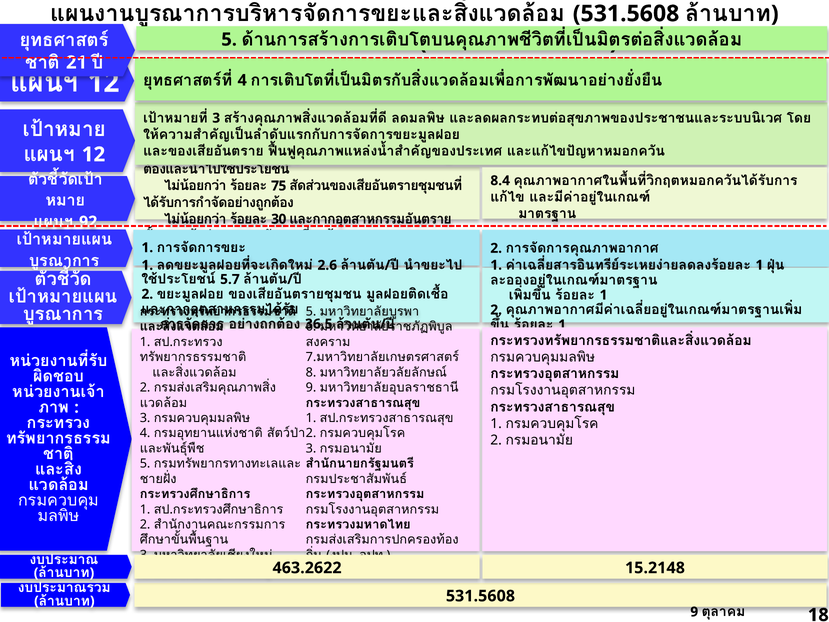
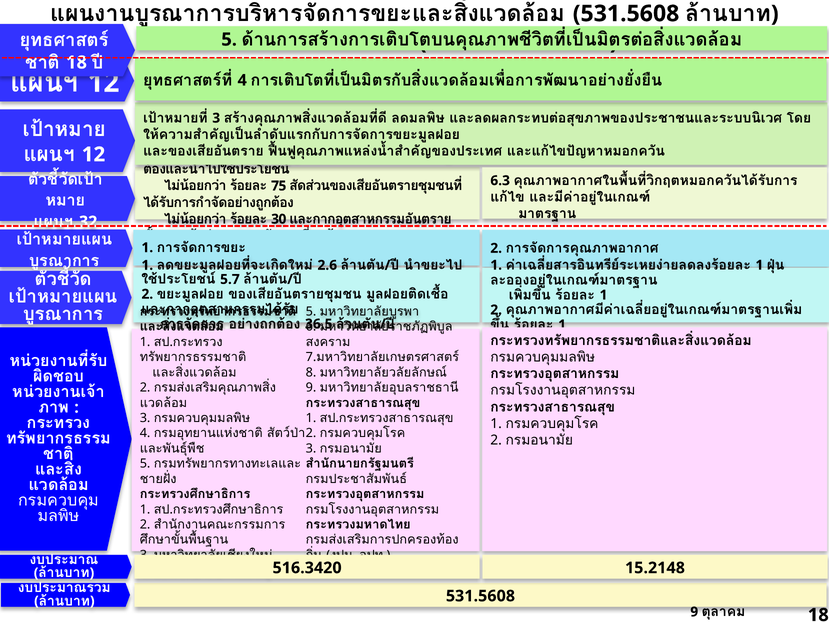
21: 21 -> 18 (76, 62)
8.4: 8.4 -> 6.3 (500, 181)
92: 92 -> 32 (88, 222)
463.2622: 463.2622 -> 516.3420 (307, 568)
